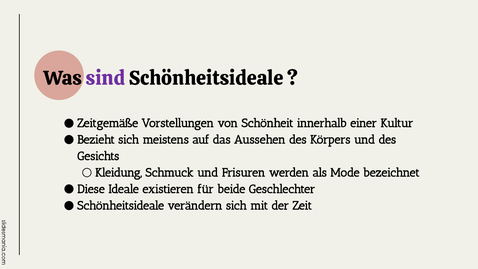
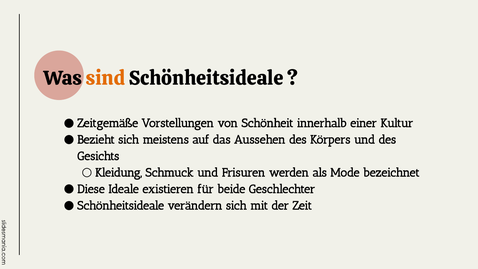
sind colour: purple -> orange (105, 78)
